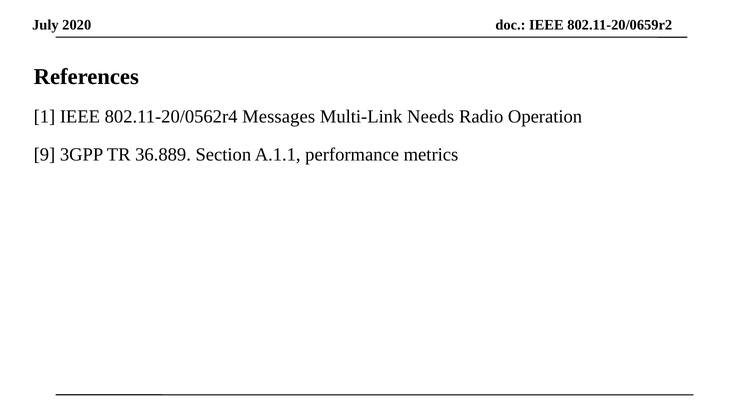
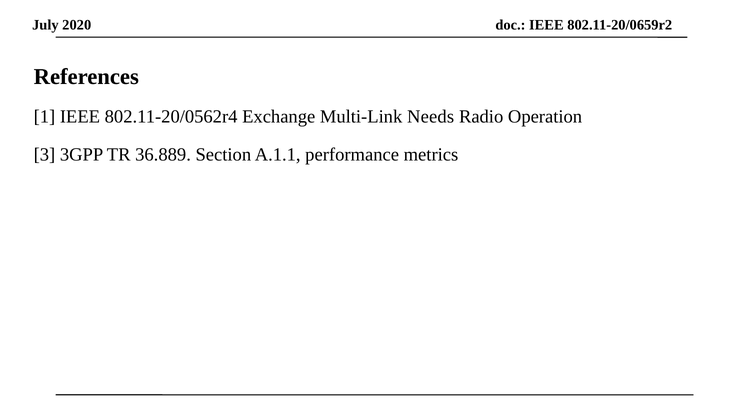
Messages: Messages -> Exchange (279, 117)
9: 9 -> 3 (44, 155)
